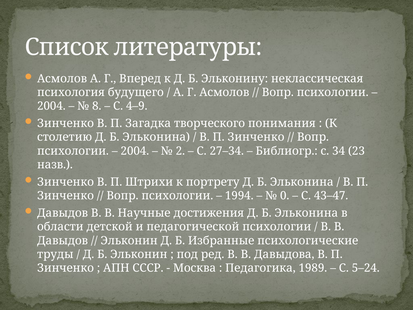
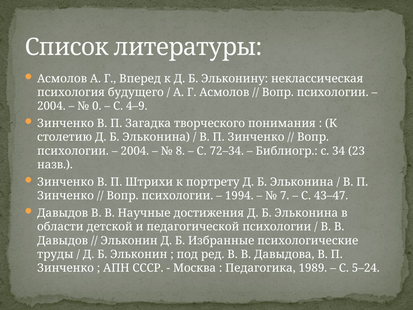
8: 8 -> 0 (97, 106)
2: 2 -> 8 (180, 151)
27–34: 27–34 -> 72–34 (227, 151)
0: 0 -> 7 (285, 196)
